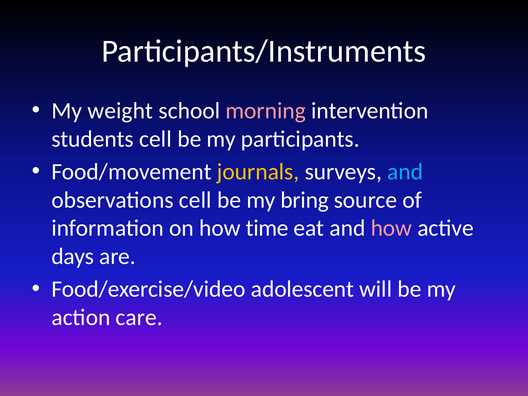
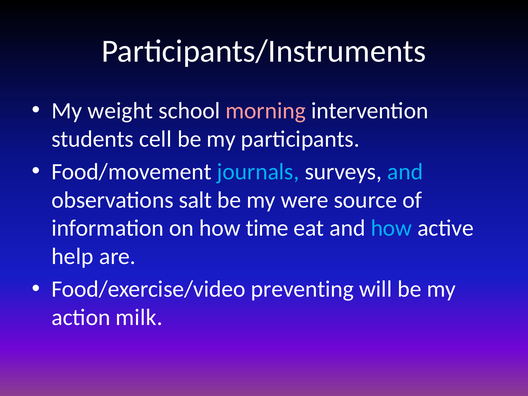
journals colour: yellow -> light blue (258, 172)
observations cell: cell -> salt (195, 200)
bring: bring -> were (305, 200)
how colour: pink -> light blue (391, 228)
days: days -> help (73, 256)
adolescent: adolescent -> preventing (302, 289)
care: care -> milk (139, 317)
